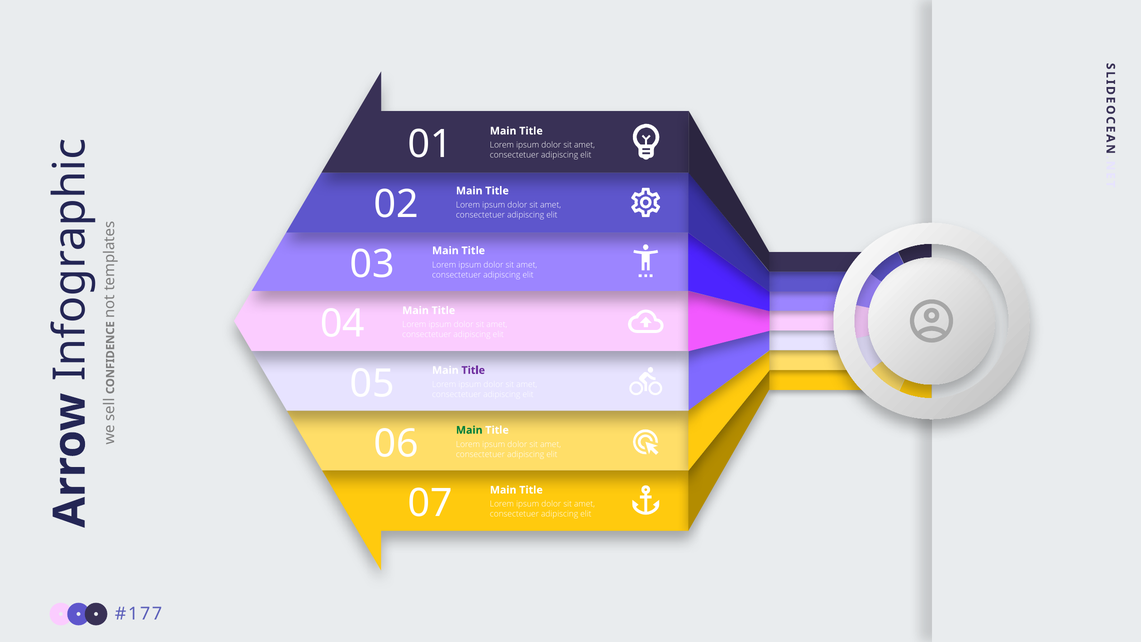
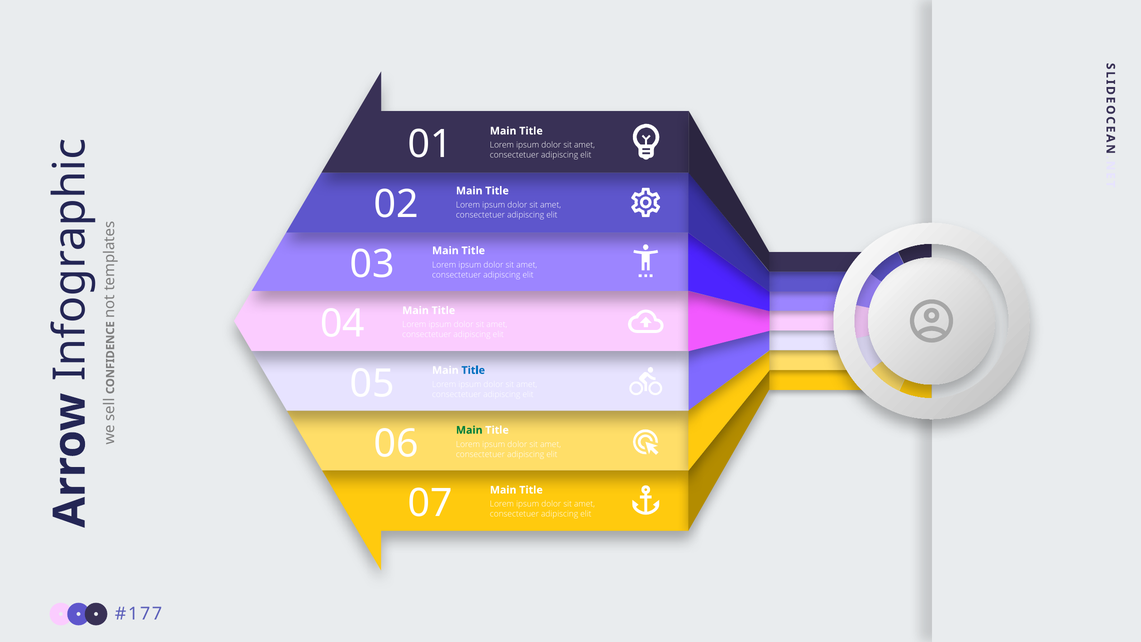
Title colour: purple -> blue (473, 370)
